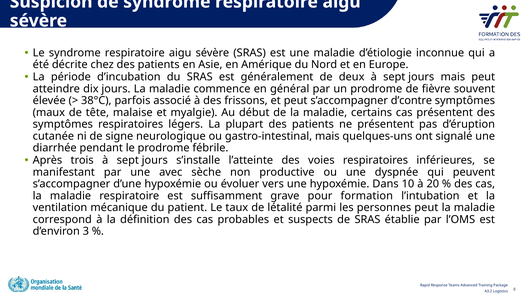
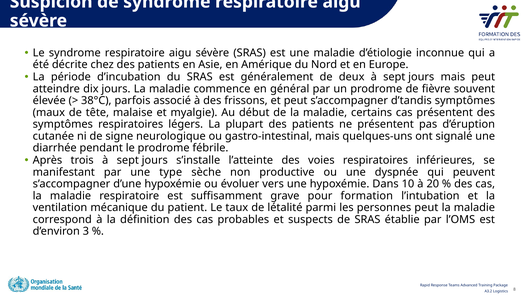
d’contre: d’contre -> d’tandis (411, 101)
avec: avec -> type (171, 172)
